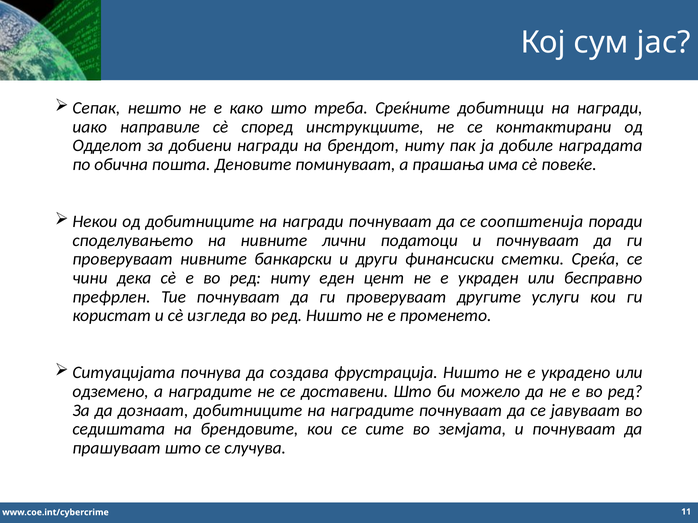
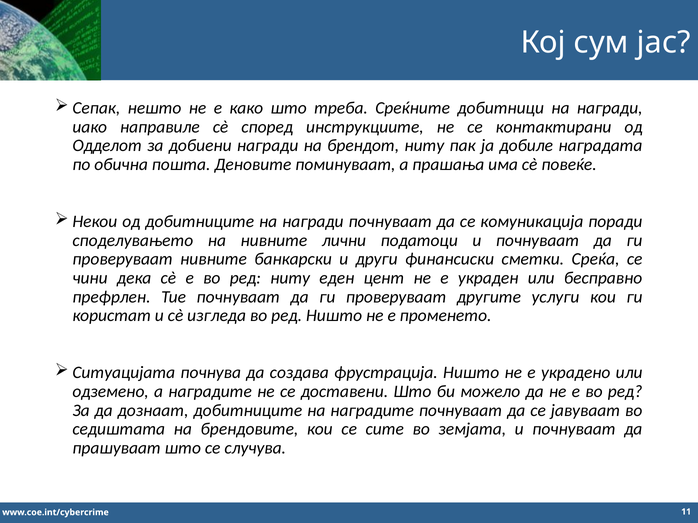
соопштенија: соопштенија -> комуникација (532, 222)
